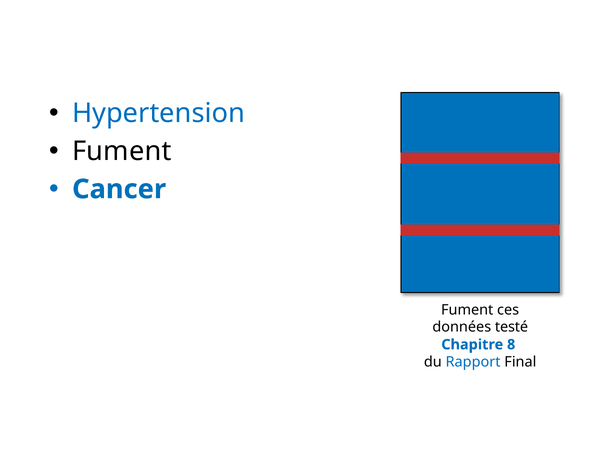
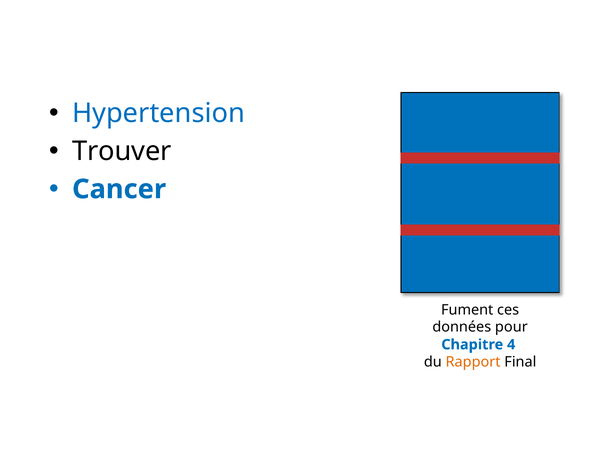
Fument: Fument -> Trouver (122, 151)
testé: testé -> pour (511, 327)
8: 8 -> 4 (511, 344)
Rapport colour: blue -> orange (473, 362)
